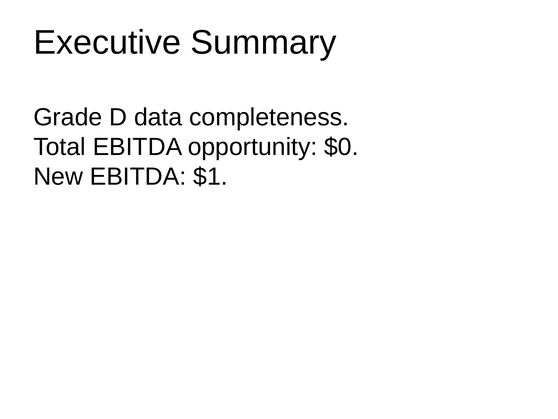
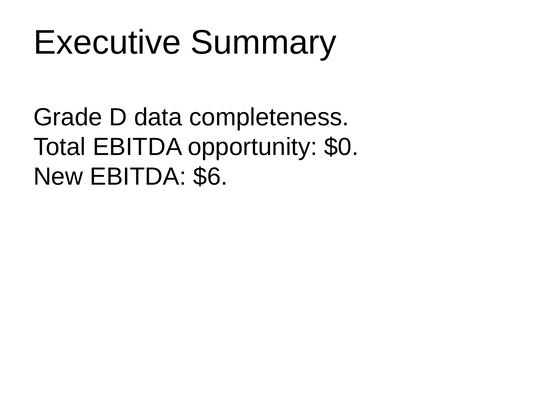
$1: $1 -> $6 (211, 177)
